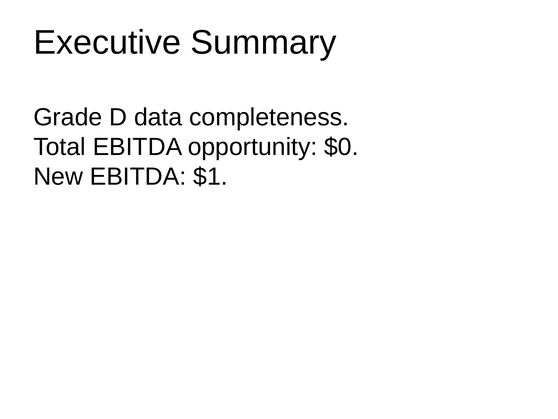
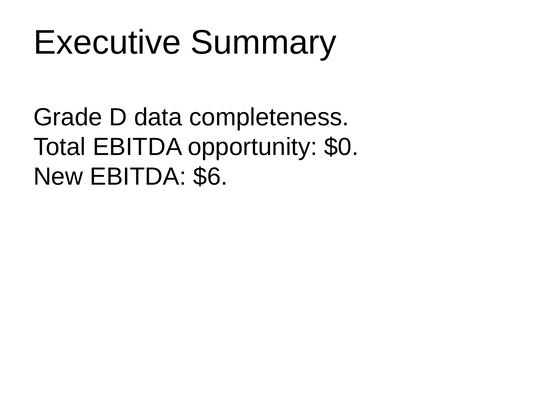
$1: $1 -> $6 (211, 177)
